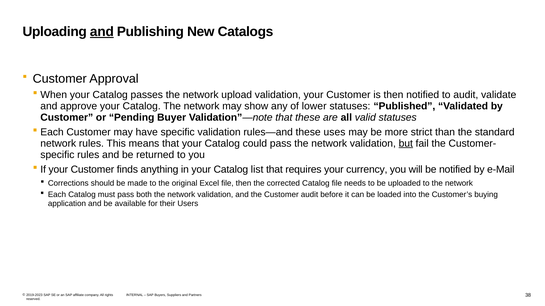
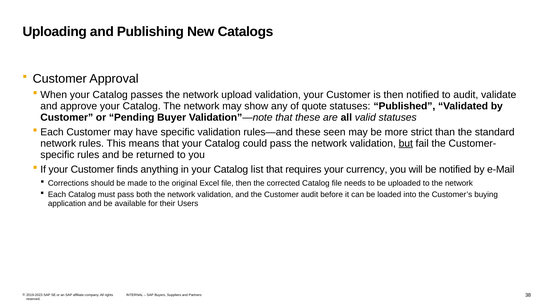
and underline: present -> none (102, 32)
lower: lower -> quote (314, 106)
uses: uses -> seen (335, 132)
